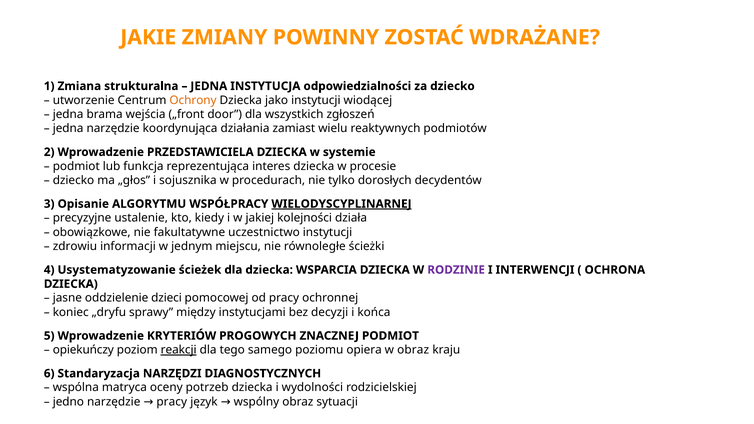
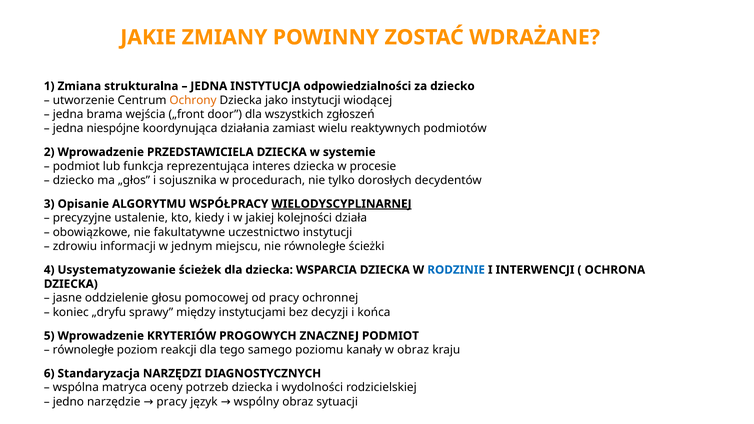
jedna narzędzie: narzędzie -> niespójne (113, 129)
RODZINIE colour: purple -> blue (456, 270)
dzieci: dzieci -> głosu (166, 298)
opiekuńczy: opiekuńczy -> równoległe (83, 350)
reakcji underline: present -> none (179, 350)
opiera: opiera -> kanały (364, 350)
